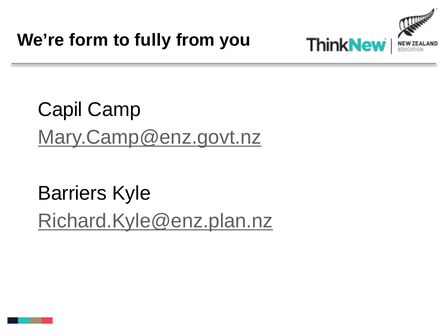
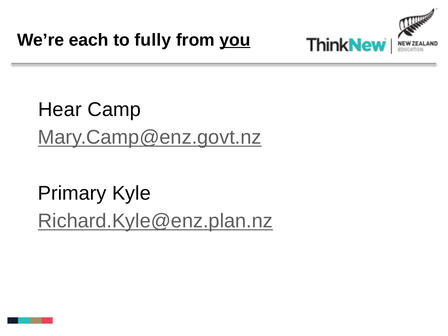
form: form -> each (89, 40)
you underline: none -> present (235, 40)
Capil: Capil -> Hear (60, 109)
Barriers: Barriers -> Primary (72, 193)
